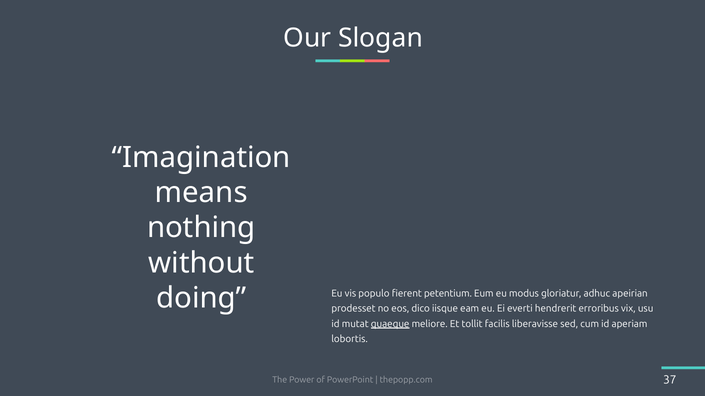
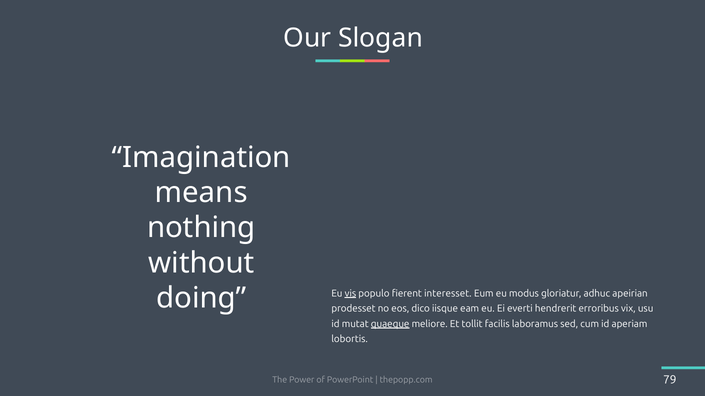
vis underline: none -> present (350, 294)
petentium: petentium -> interesset (448, 294)
liberavisse: liberavisse -> laboramus (535, 324)
37: 37 -> 79 (670, 380)
